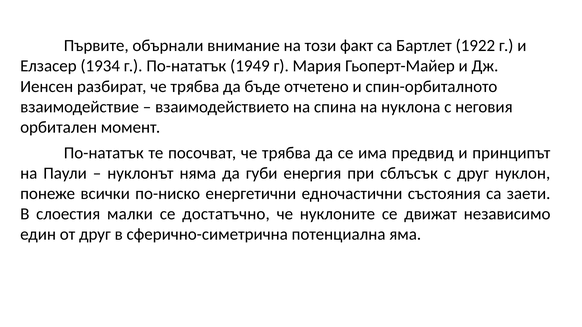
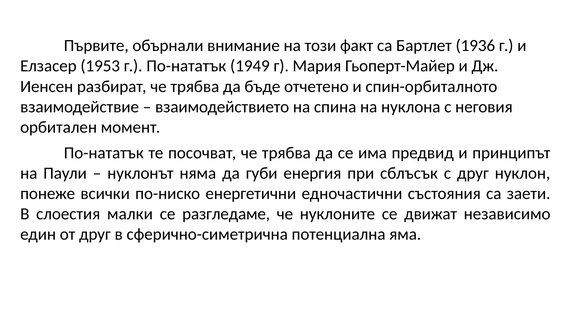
1922: 1922 -> 1936 (475, 46)
1934: 1934 -> 1953 (100, 66)
достатъчно: достатъчно -> разгледаме (226, 214)
